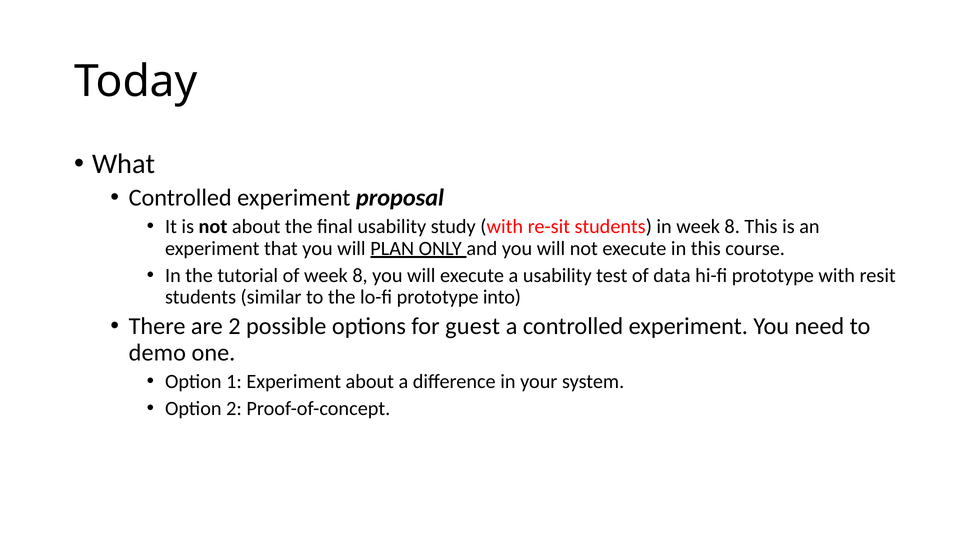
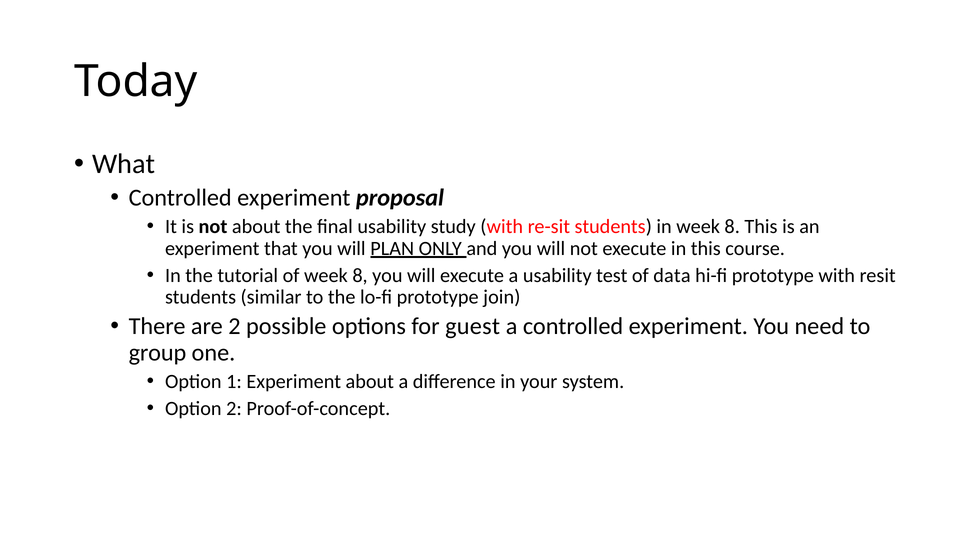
into: into -> join (502, 297)
demo: demo -> group (157, 353)
